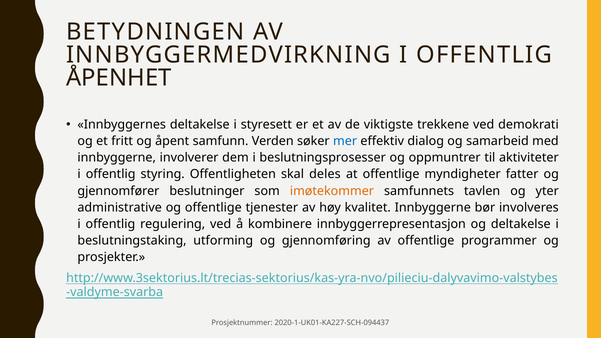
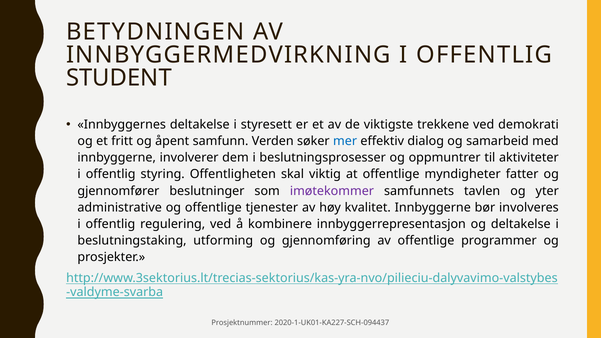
ÅPENHET: ÅPENHET -> STUDENT (119, 78)
deles: deles -> viktig (325, 174)
imøtekommer colour: orange -> purple (332, 191)
